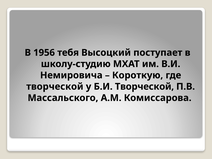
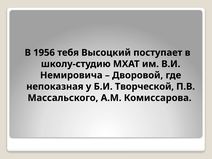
Короткую: Короткую -> Дворовой (138, 75)
творческой: творческой -> непоказная (55, 87)
